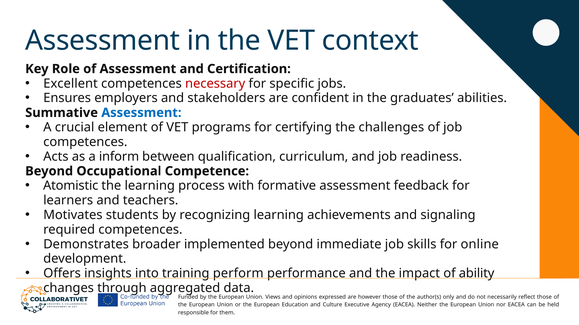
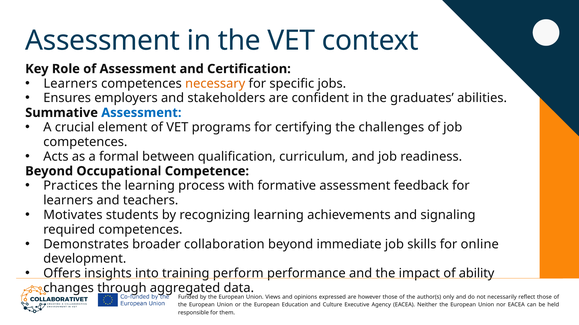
Excellent: Excellent -> Learners (71, 84)
necessary colour: red -> orange (215, 84)
inform: inform -> formal (119, 157)
Atomistic: Atomistic -> Practices (71, 186)
implemented: implemented -> collaboration (224, 245)
